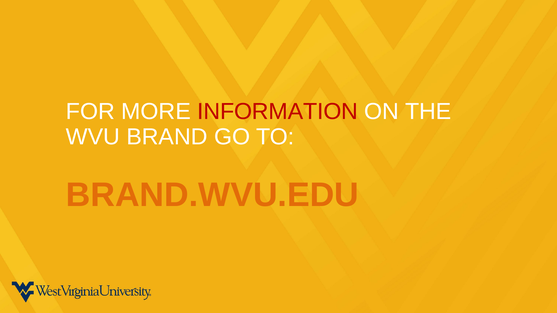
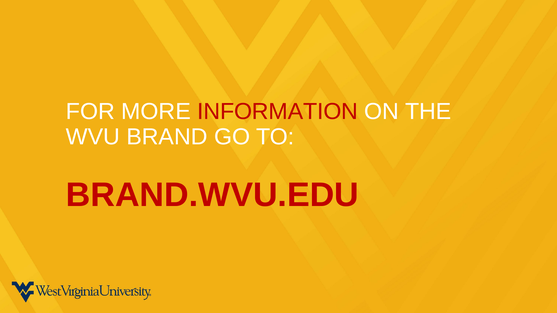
BRAND.WVU.EDU colour: orange -> red (212, 195)
